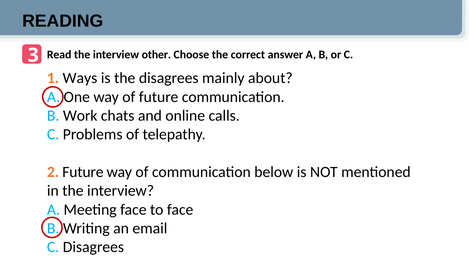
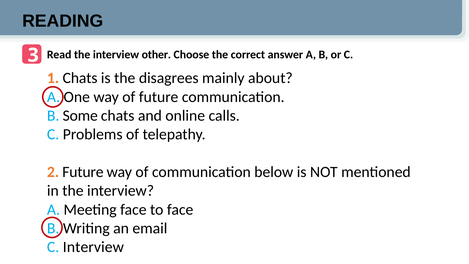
Ways: Ways -> Chats (80, 78)
Work: Work -> Some (80, 116)
C Disagrees: Disagrees -> Interview (93, 247)
